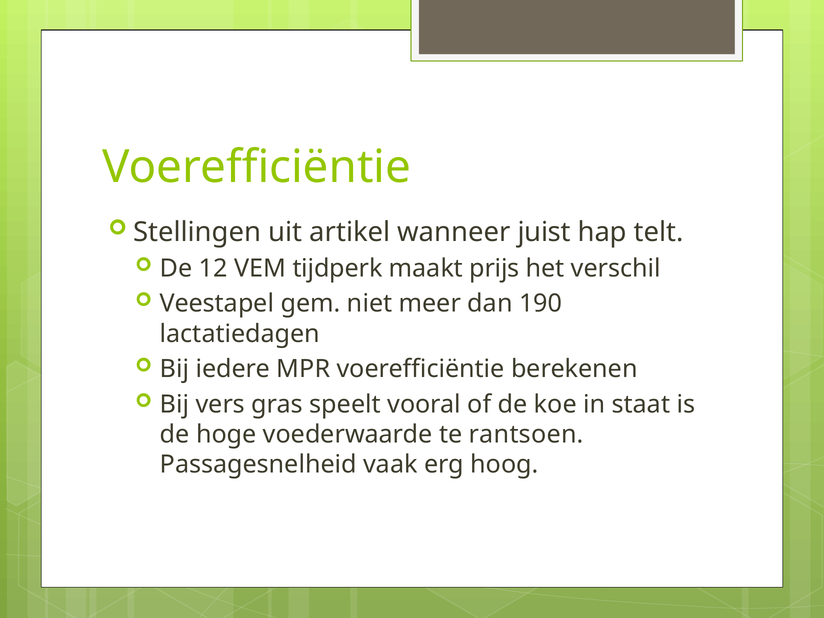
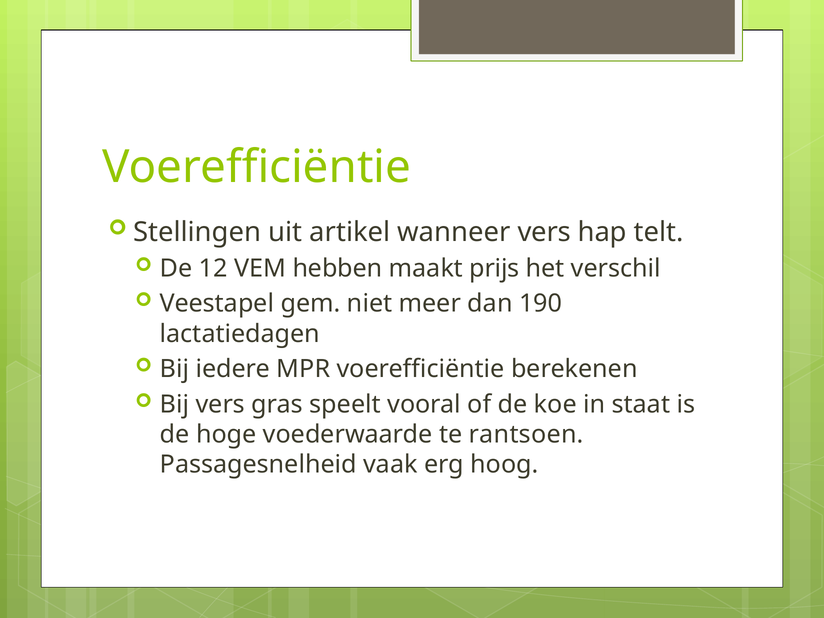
wanneer juist: juist -> vers (544, 232)
tijdperk: tijdperk -> hebben (337, 268)
